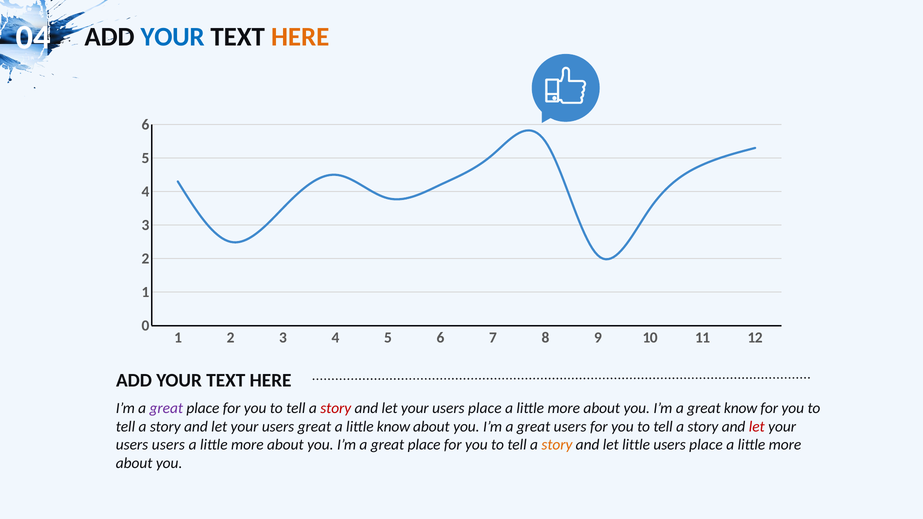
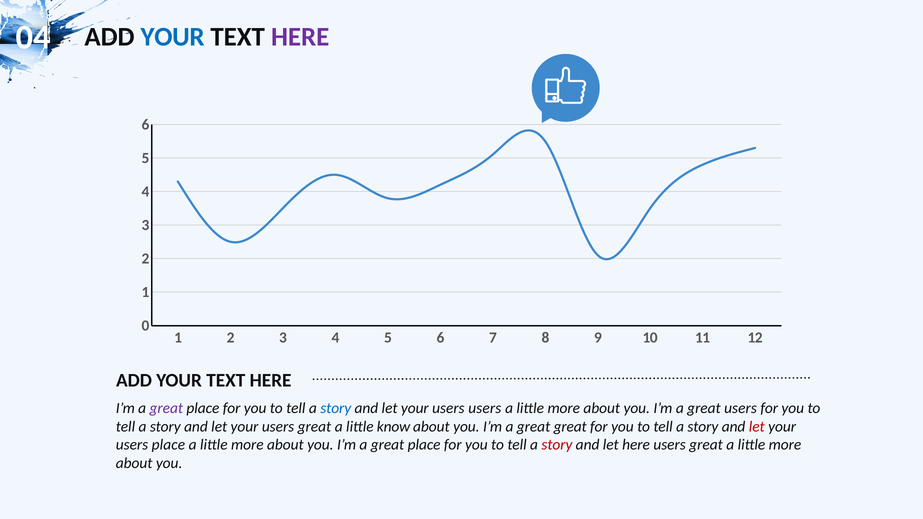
HERE colour: orange -> purple (300, 37)
story colour: red -> blue (336, 408)
your users place: place -> users (485, 408)
great know: know -> users (741, 408)
great users: users -> great (570, 427)
users users: users -> place (168, 445)
story colour: orange -> red (557, 445)
let little: little -> here (636, 445)
place: place -> great (706, 445)
